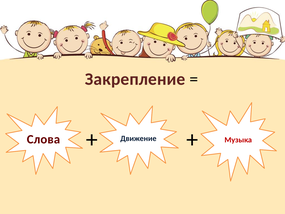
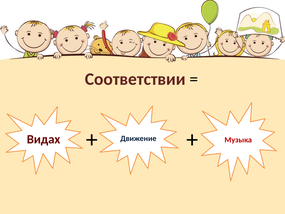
Закрепление: Закрепление -> Соответствии (135, 79)
Слова: Слова -> Видах (44, 139)
